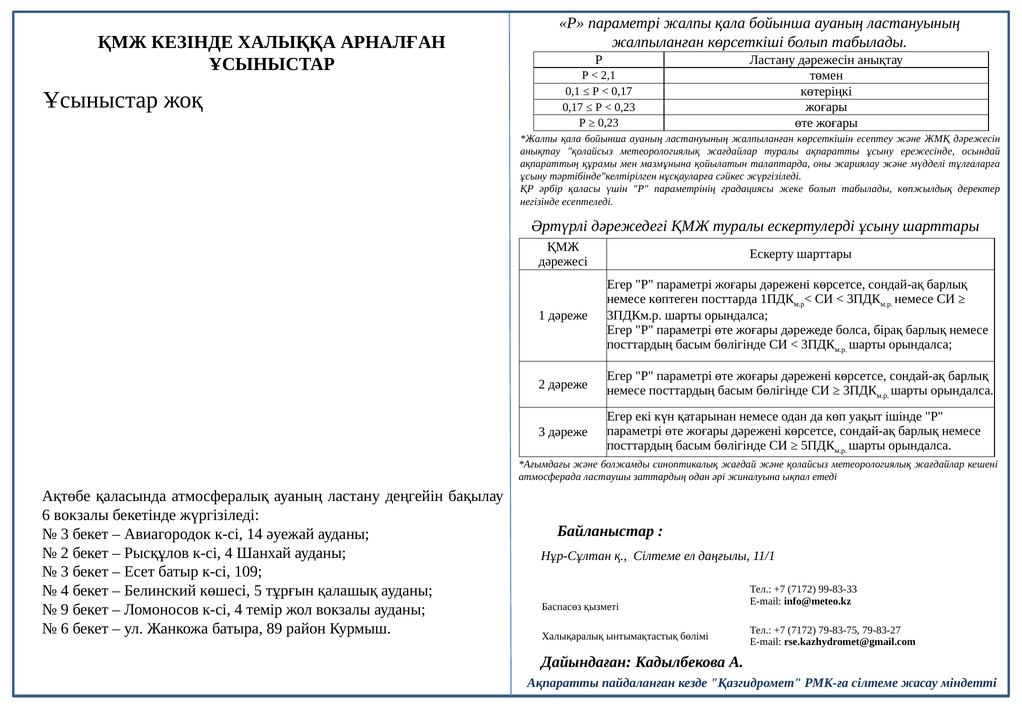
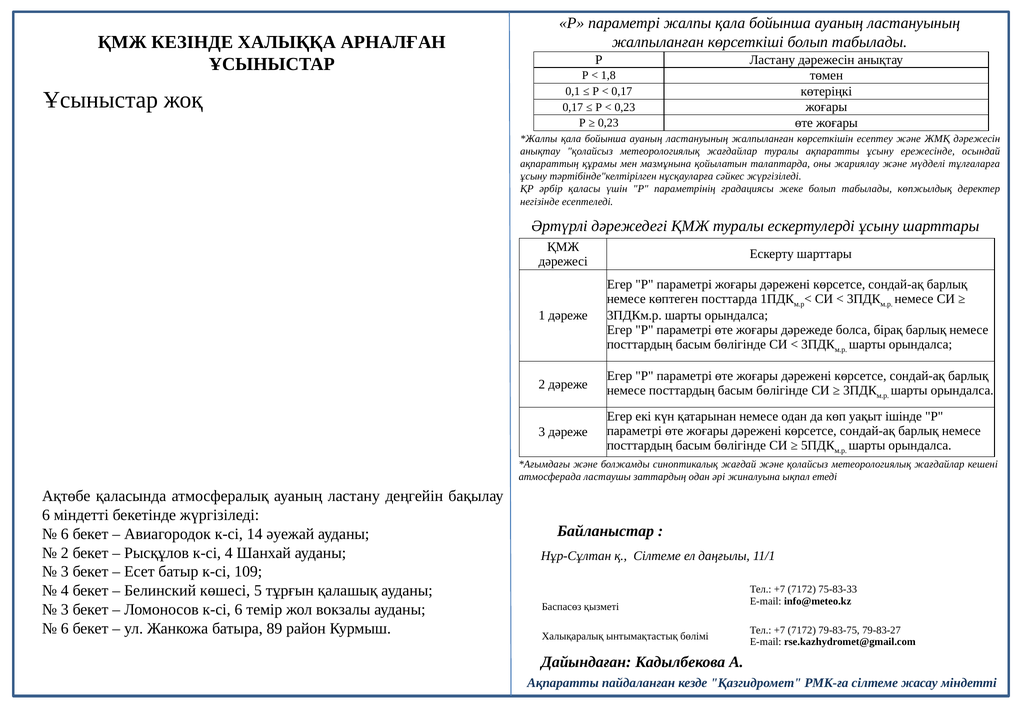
2,1: 2,1 -> 1,8 (608, 75)
6 вокзалы: вокзалы -> міндетті (81, 515)
3: 3 -> 6 (65, 534)
99-83-33: 99-83-33 -> 75-83-33 (838, 589)
9: 9 -> 3 (65, 609)
Ломоносов к-сі 4: 4 -> 6 (239, 609)
